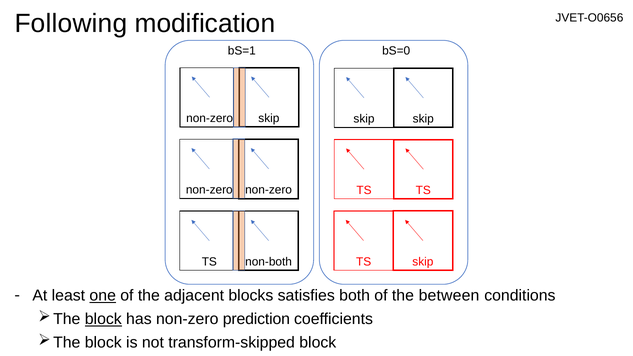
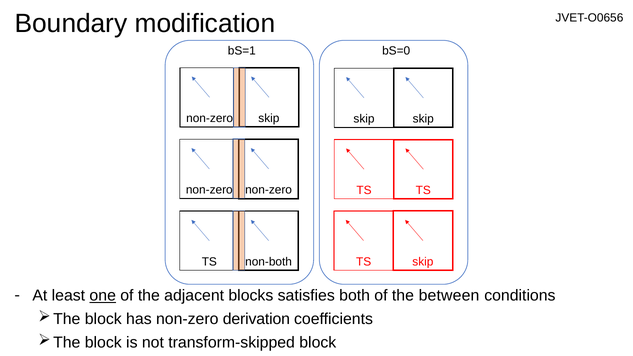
Following: Following -> Boundary (71, 24)
block underline: present -> none (103, 319)
prediction: prediction -> derivation (256, 319)
